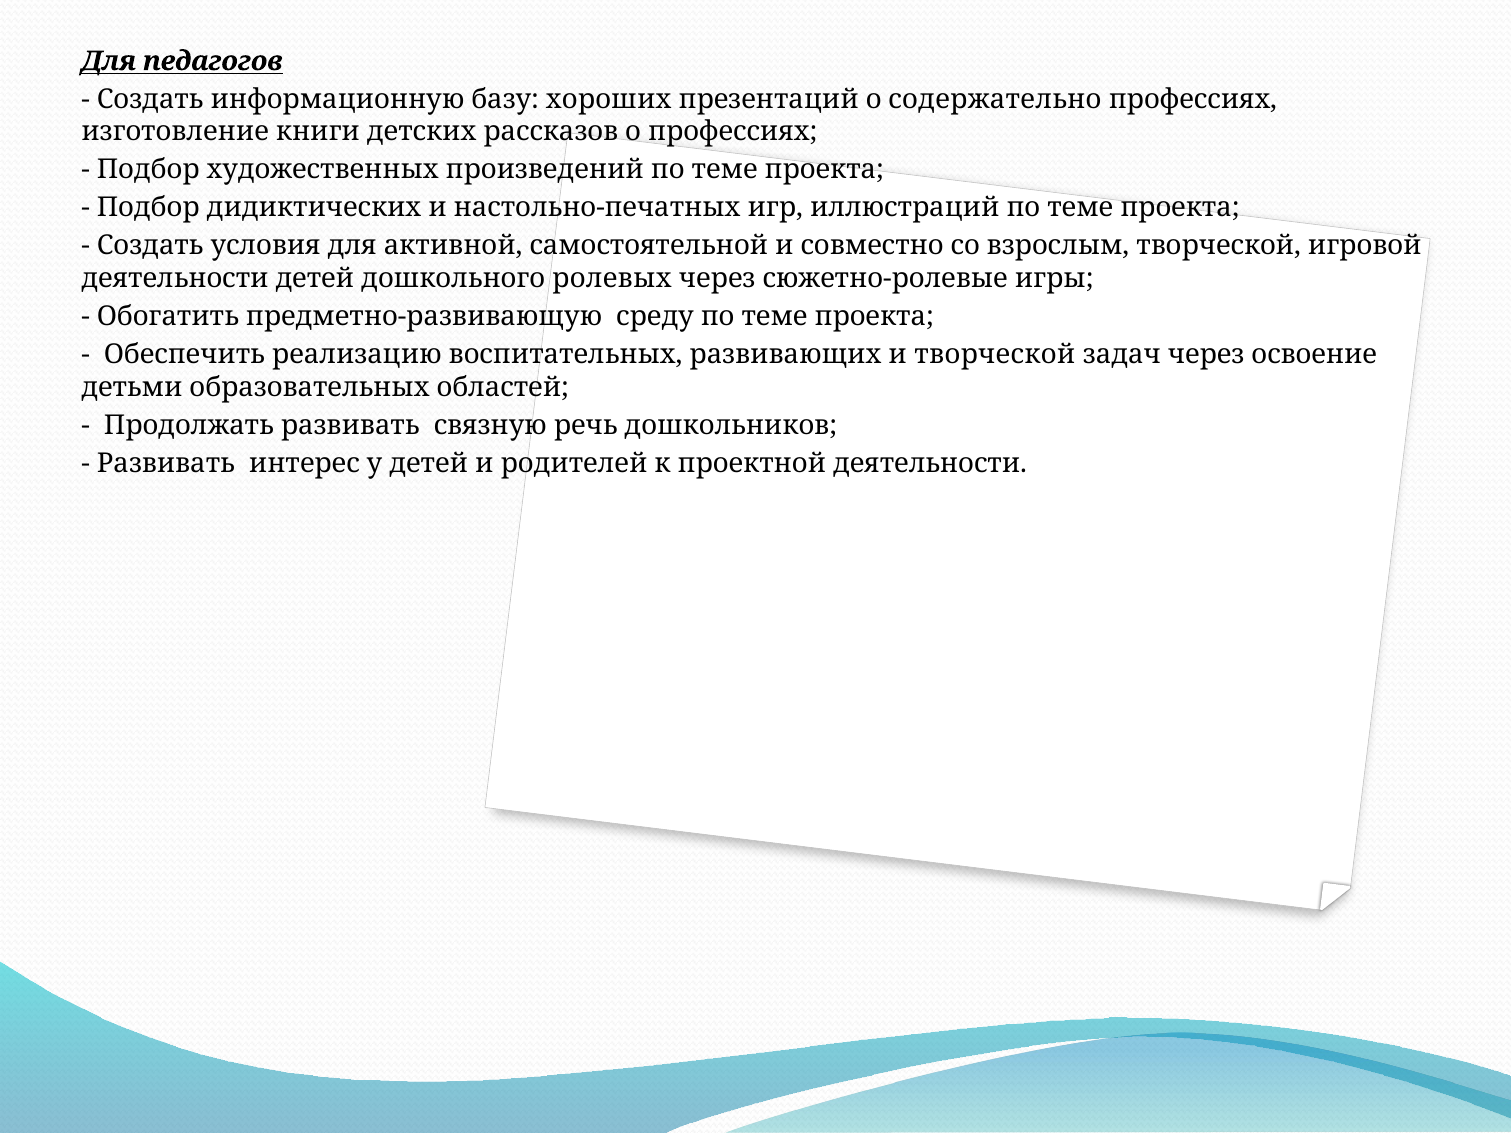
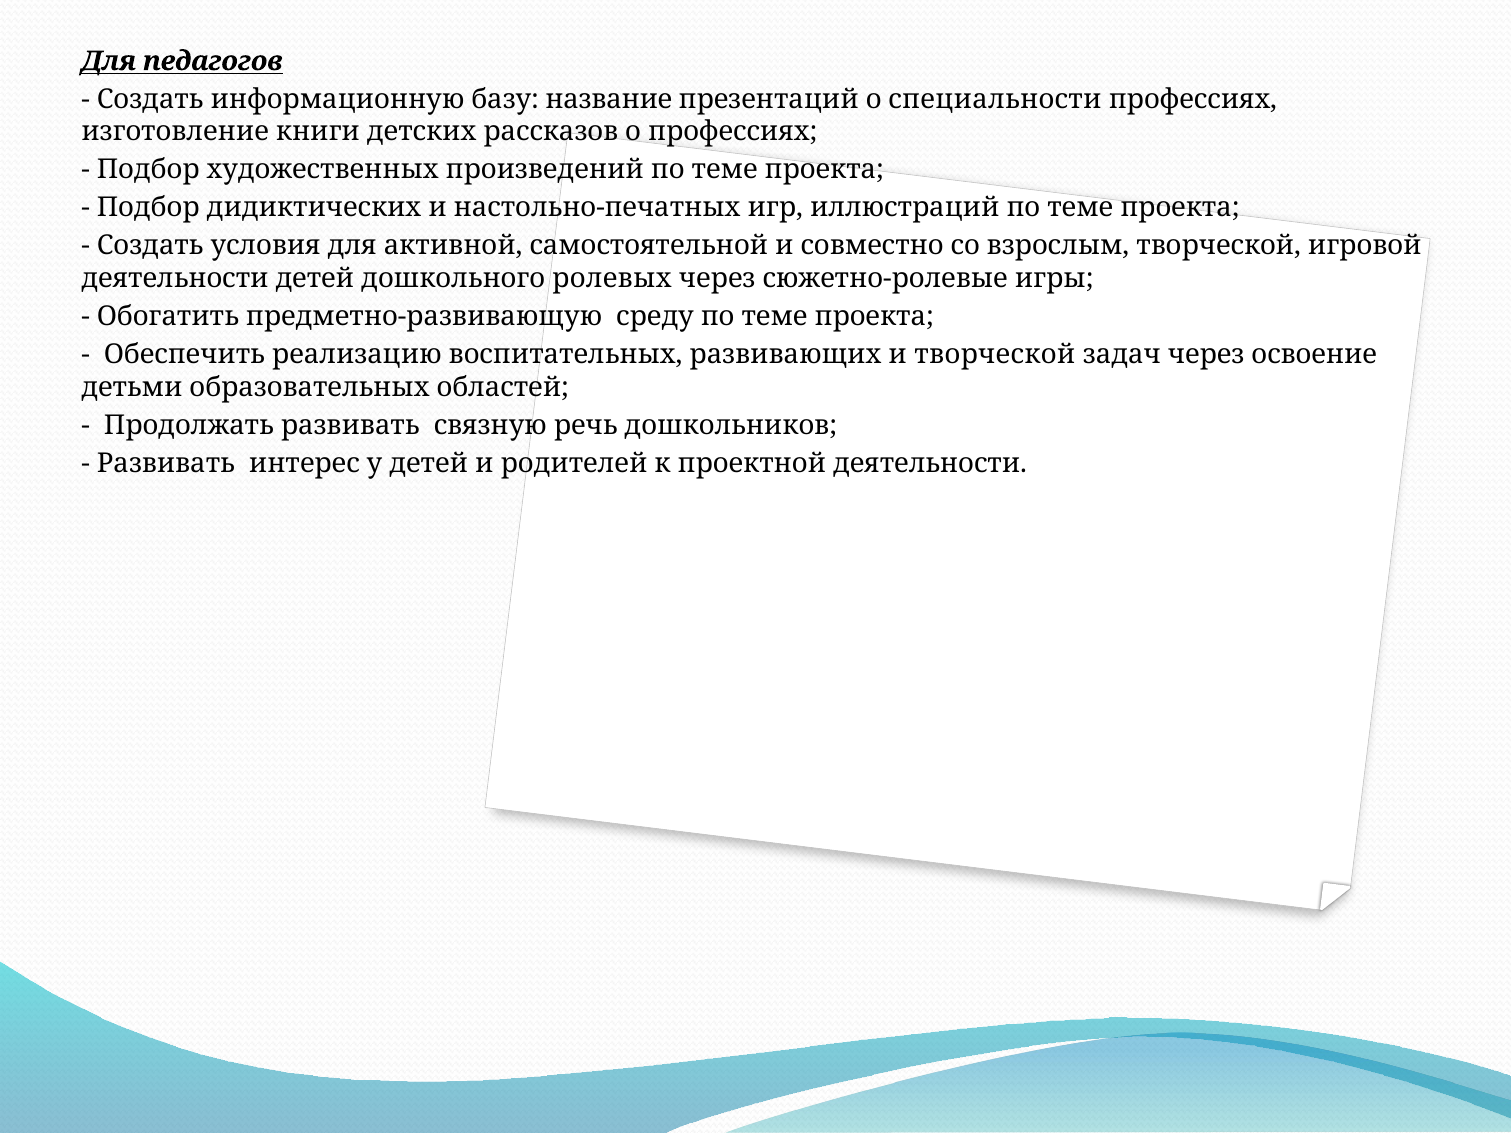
хороших: хороших -> название (609, 99)
содержательно: содержательно -> специальности (995, 99)
